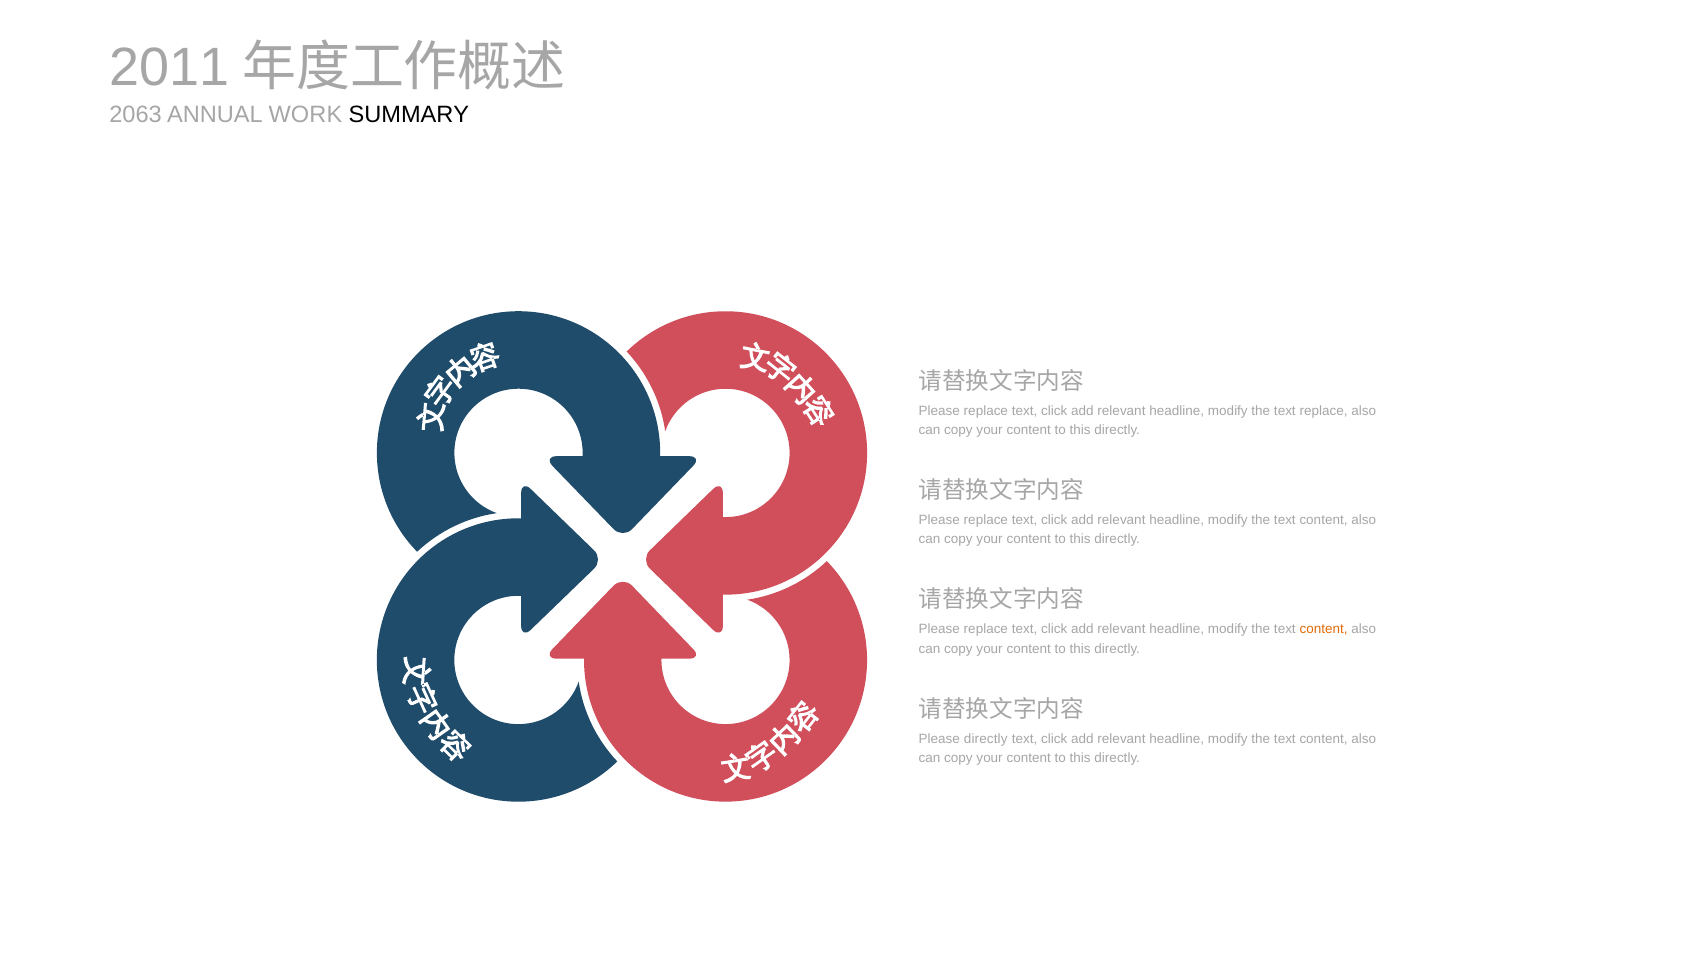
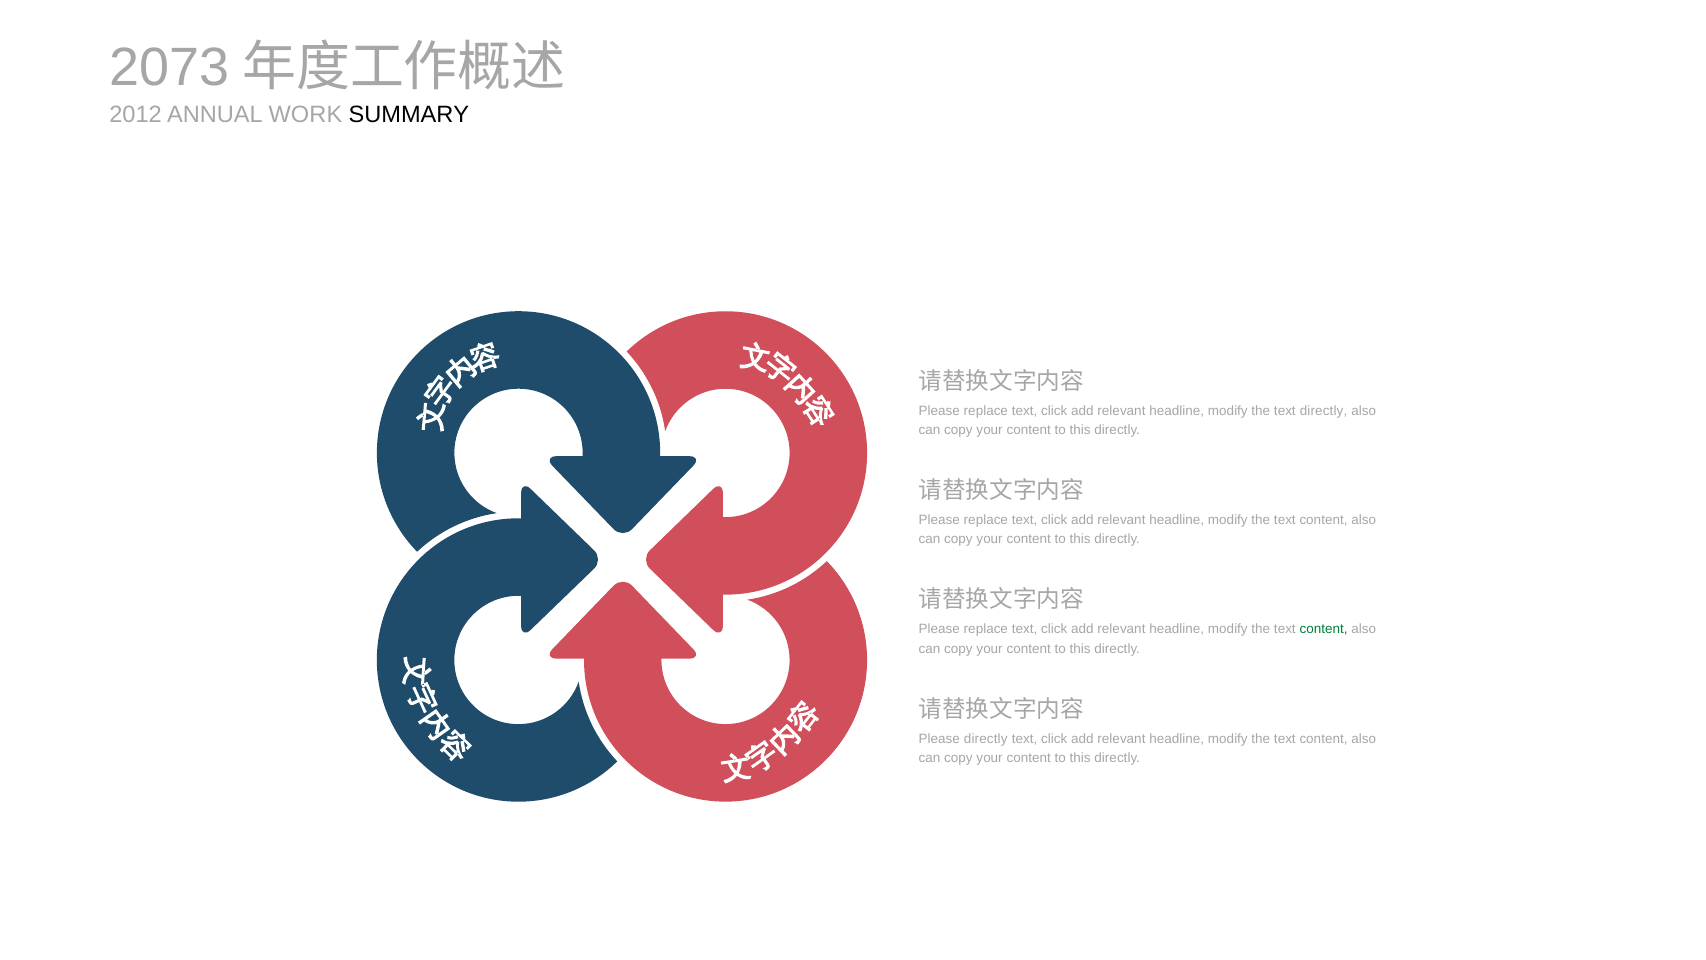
2011: 2011 -> 2073 (169, 67)
2063: 2063 -> 2012 (136, 114)
text replace: replace -> directly (1324, 411)
content colour: orange -> green (1324, 629)
